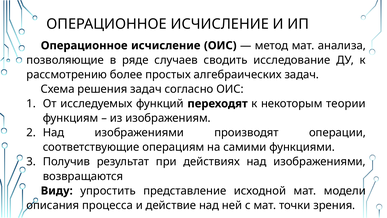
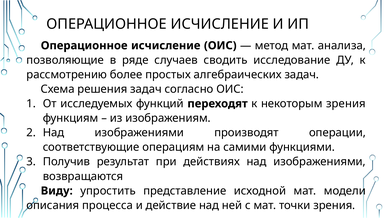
некоторым теории: теории -> зрения (346, 104)
